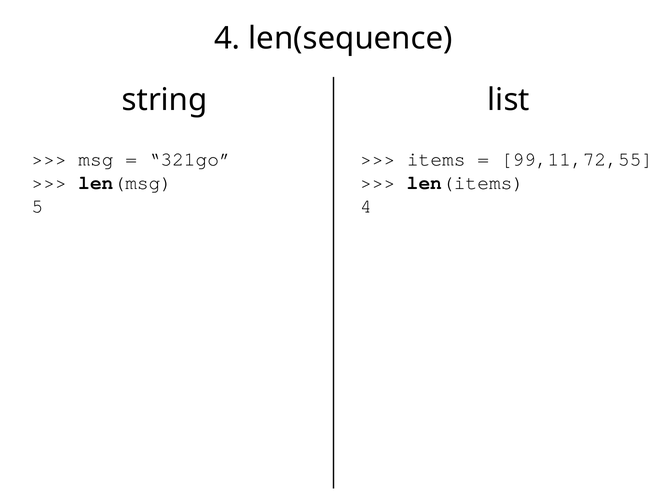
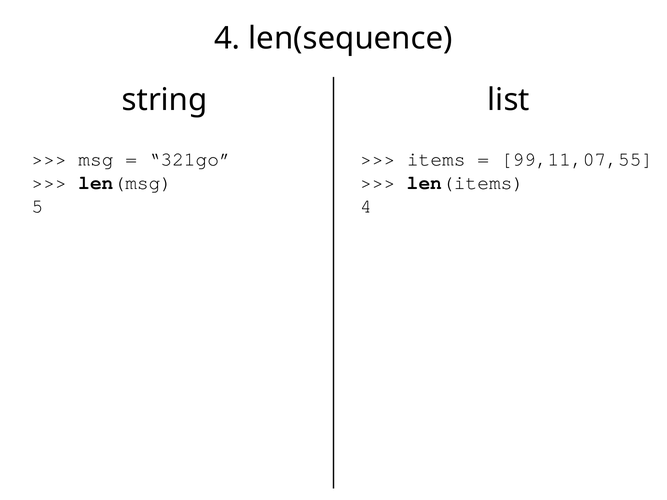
99,11,72,55: 99,11,72,55 -> 99,11,07,55 (577, 160)
